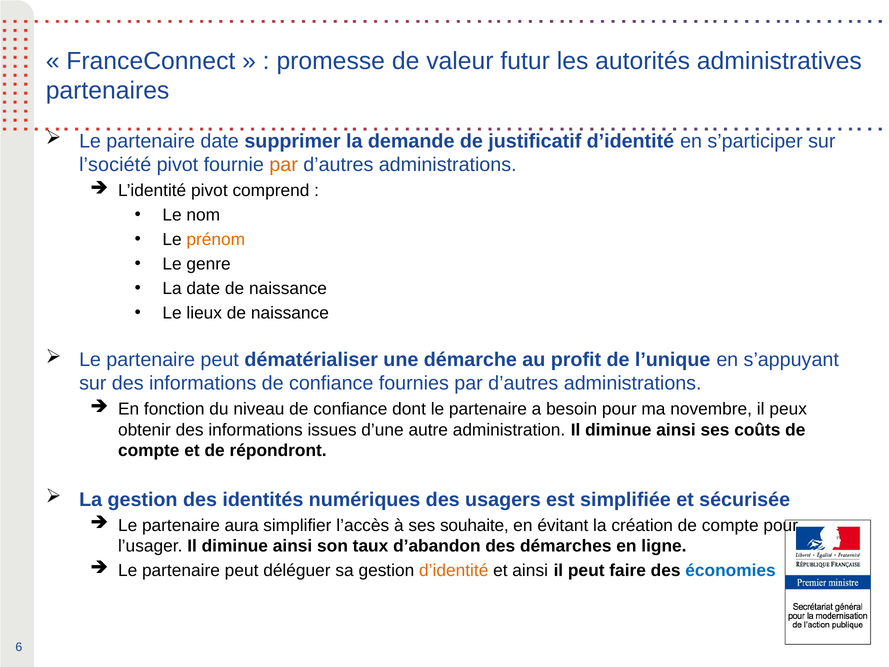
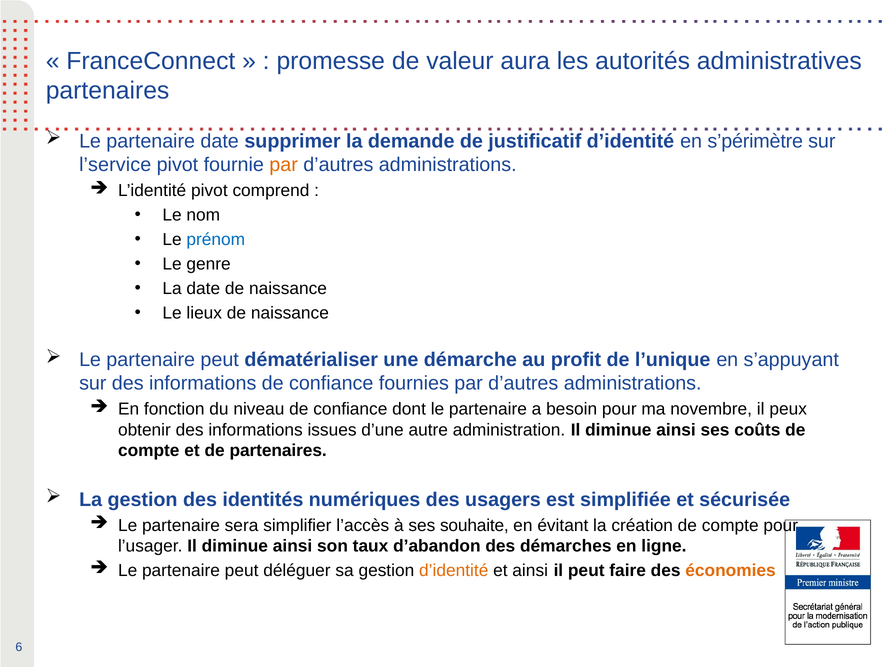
futur: futur -> aura (525, 61)
s’participer: s’participer -> s’périmètre (755, 141)
l’société: l’société -> l’service (115, 165)
prénom colour: orange -> blue (216, 240)
de répondront: répondront -> partenaires (278, 451)
aura: aura -> sera (242, 525)
économies colour: blue -> orange (731, 570)
